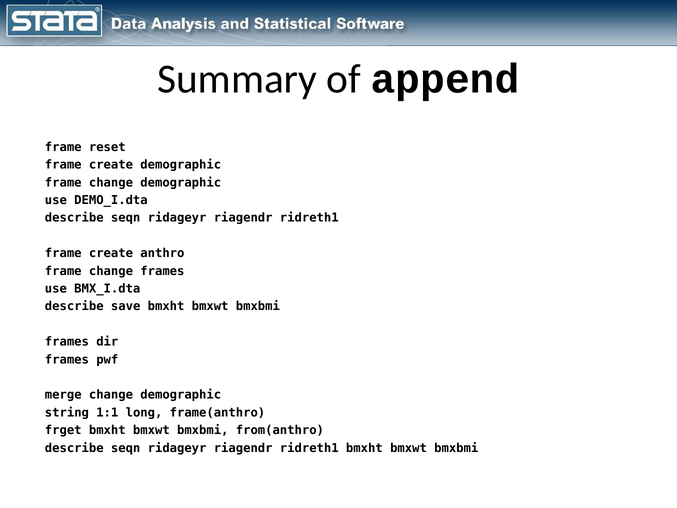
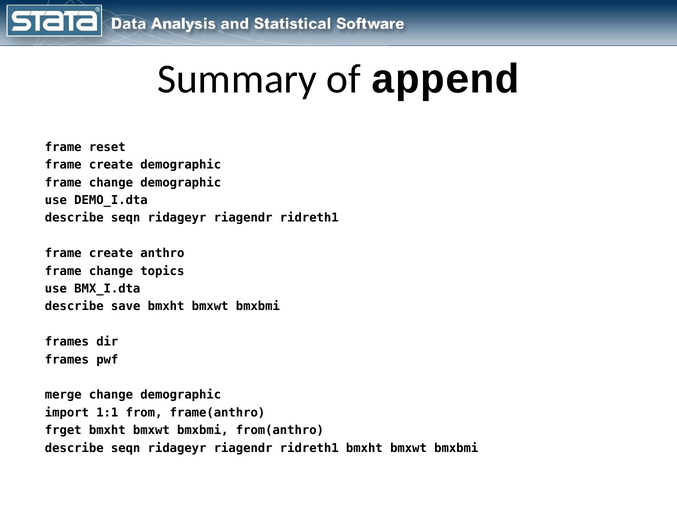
change frames: frames -> topics (162, 271)
string: string -> import (67, 412)
long: long -> from (144, 412)
